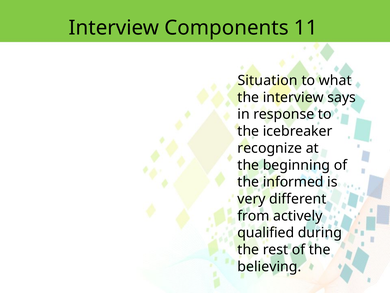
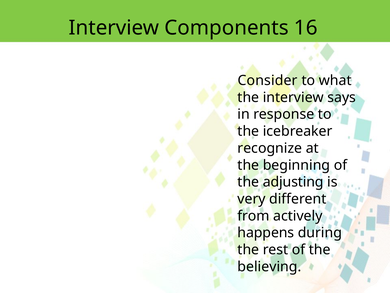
11: 11 -> 16 (306, 28)
Situation: Situation -> Consider (268, 80)
informed: informed -> adjusting (293, 182)
qualified: qualified -> happens (266, 232)
